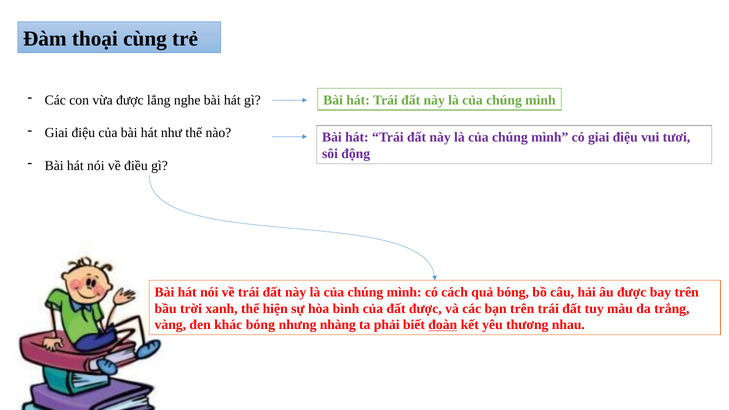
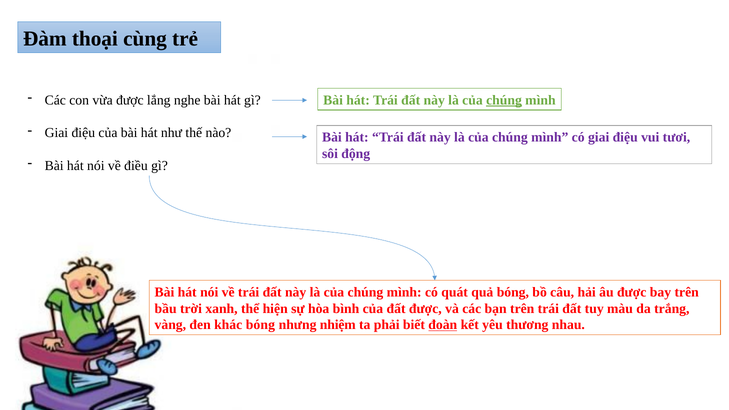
chúng underline: none -> present (504, 100)
cách: cách -> quát (455, 292)
nhàng: nhàng -> nhiệm (338, 325)
